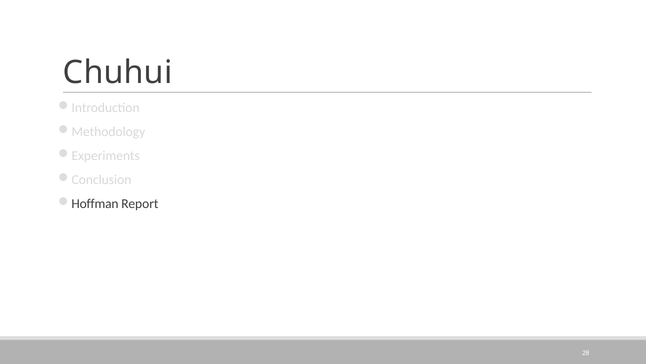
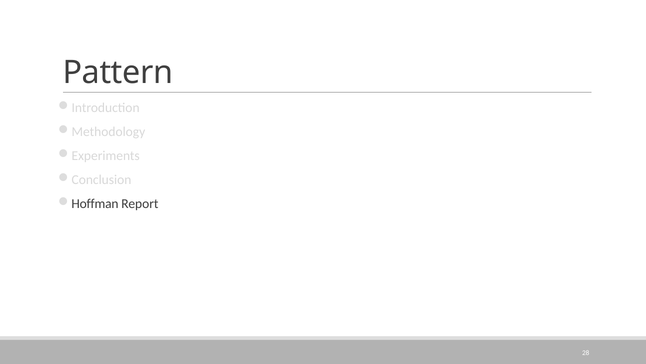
Chuhui: Chuhui -> Pattern (118, 72)
